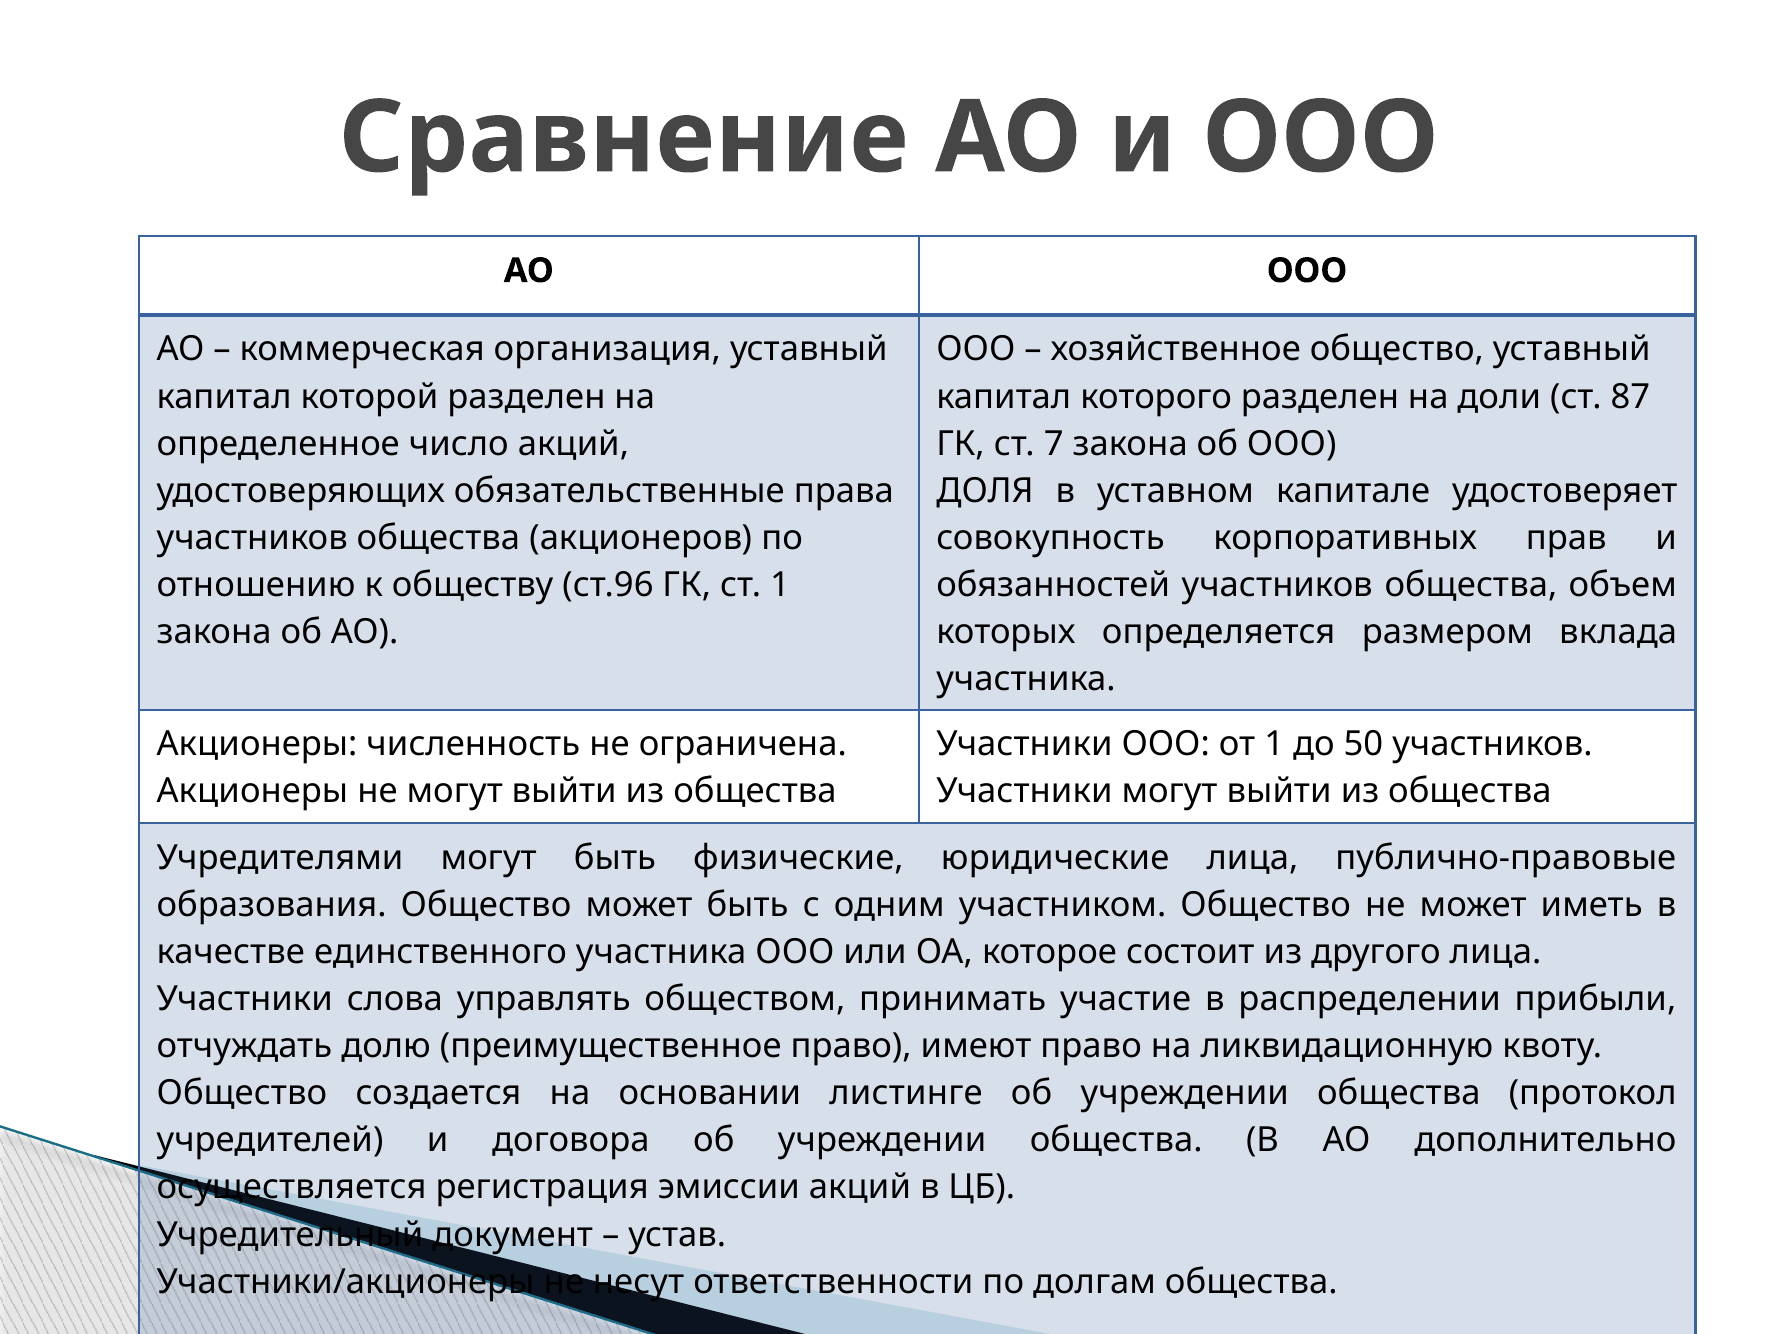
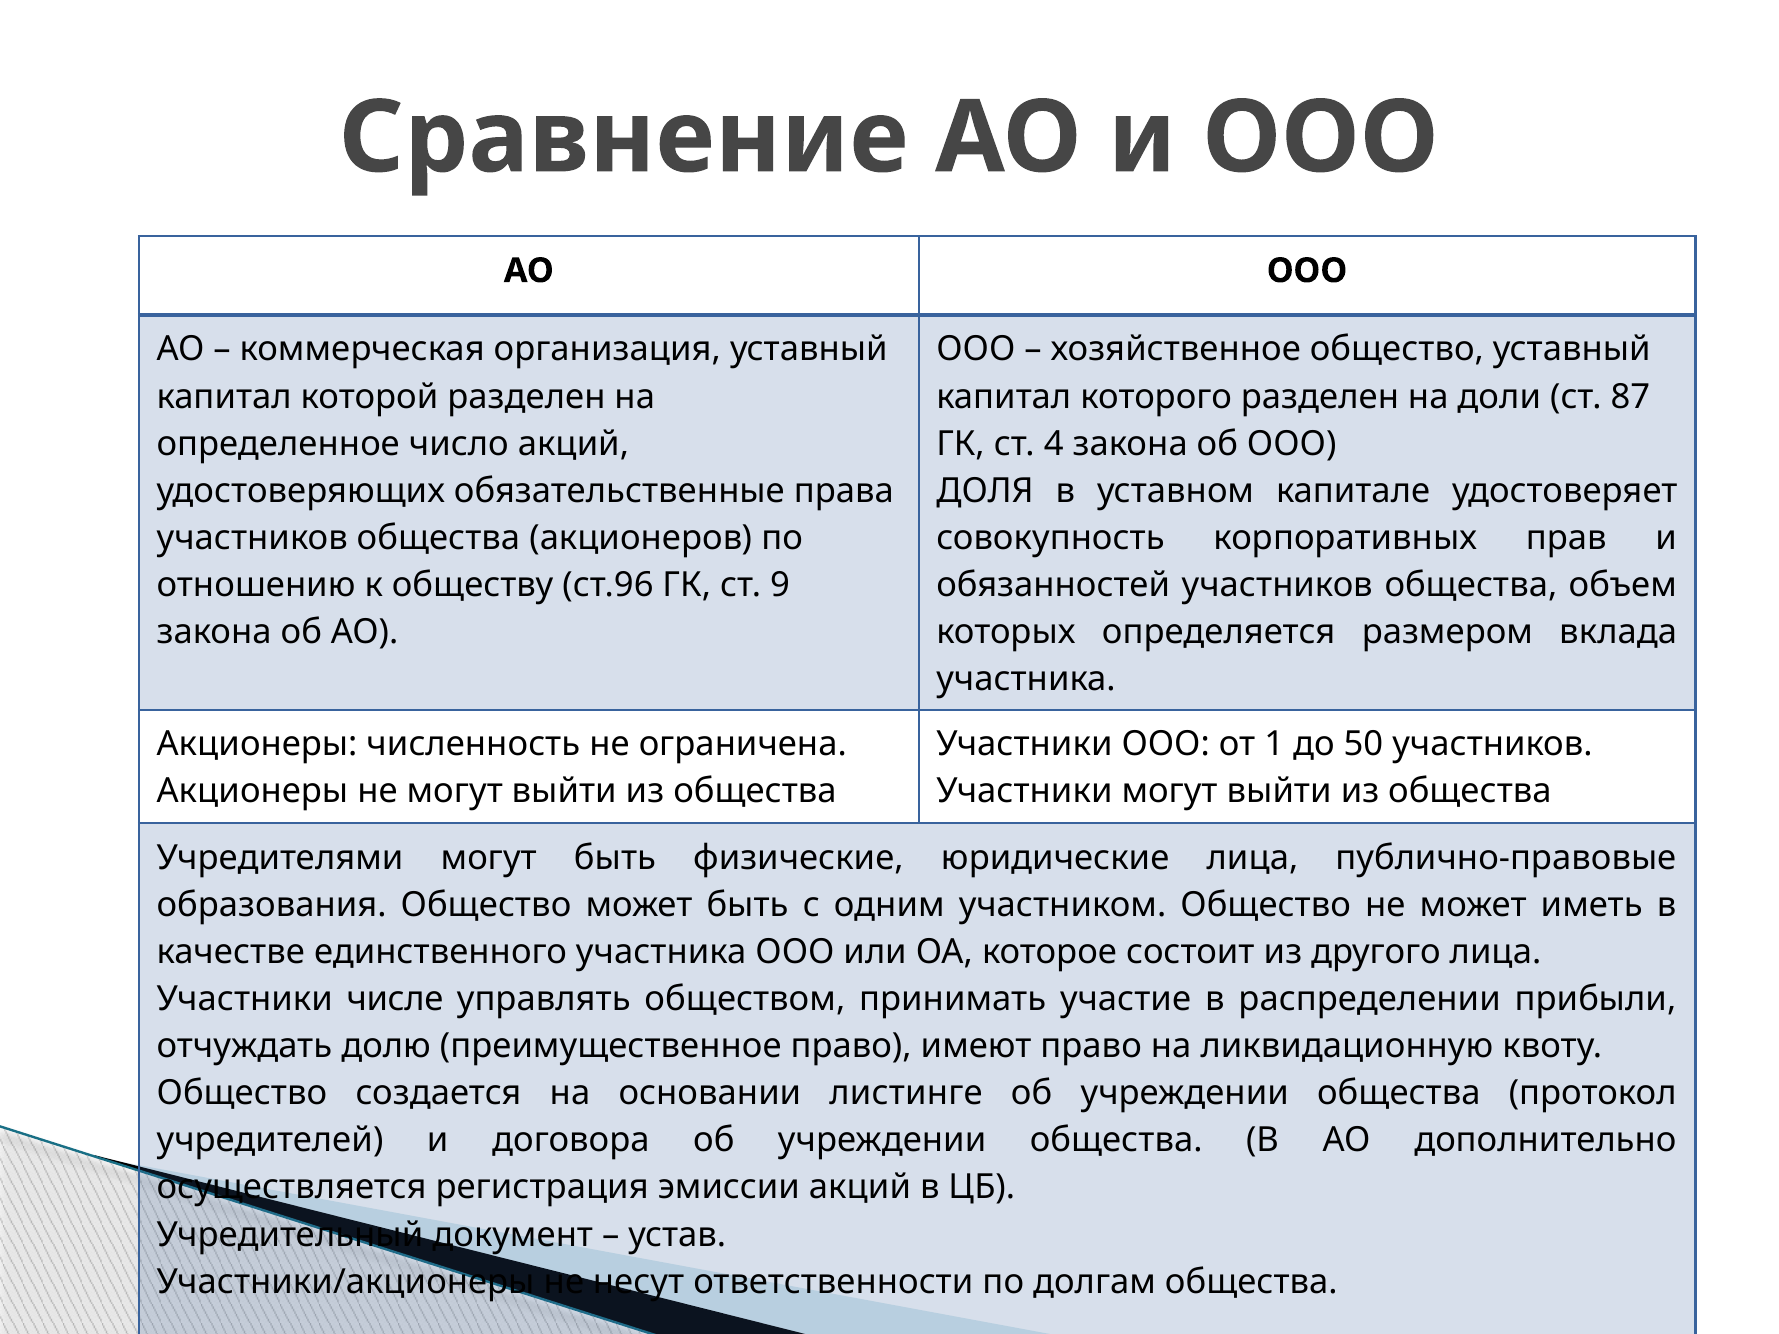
7: 7 -> 4 (1054, 444)
ст 1: 1 -> 9 (780, 585)
слова: слова -> числе (395, 999)
